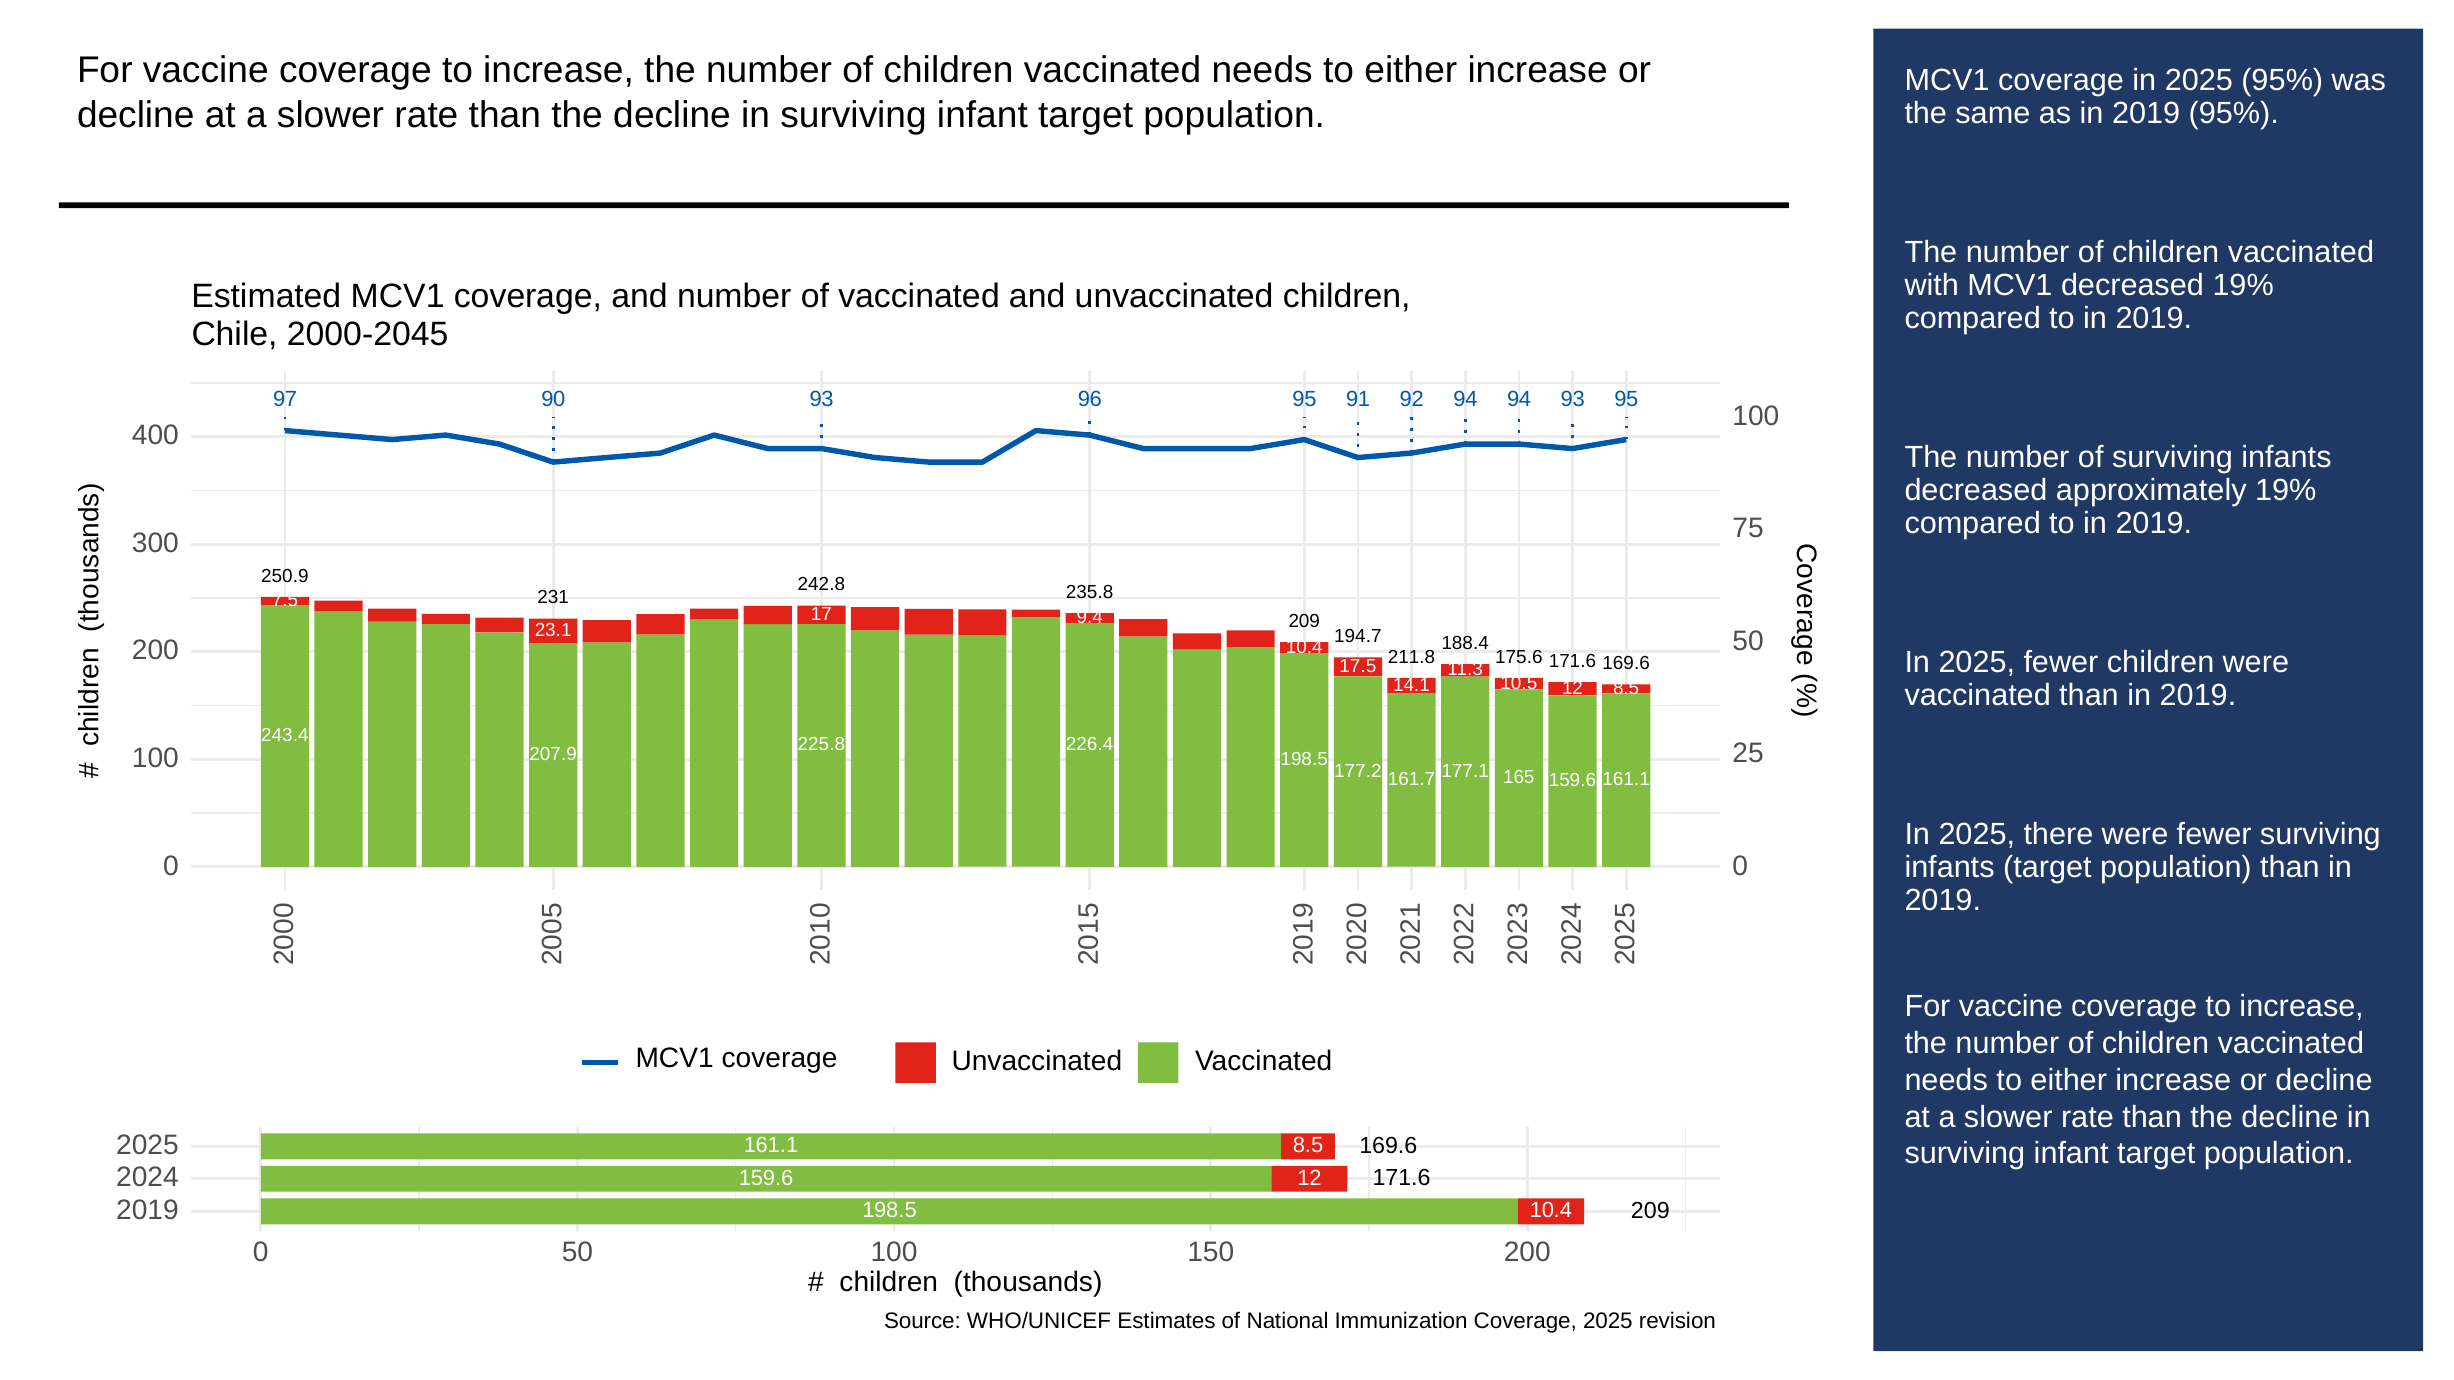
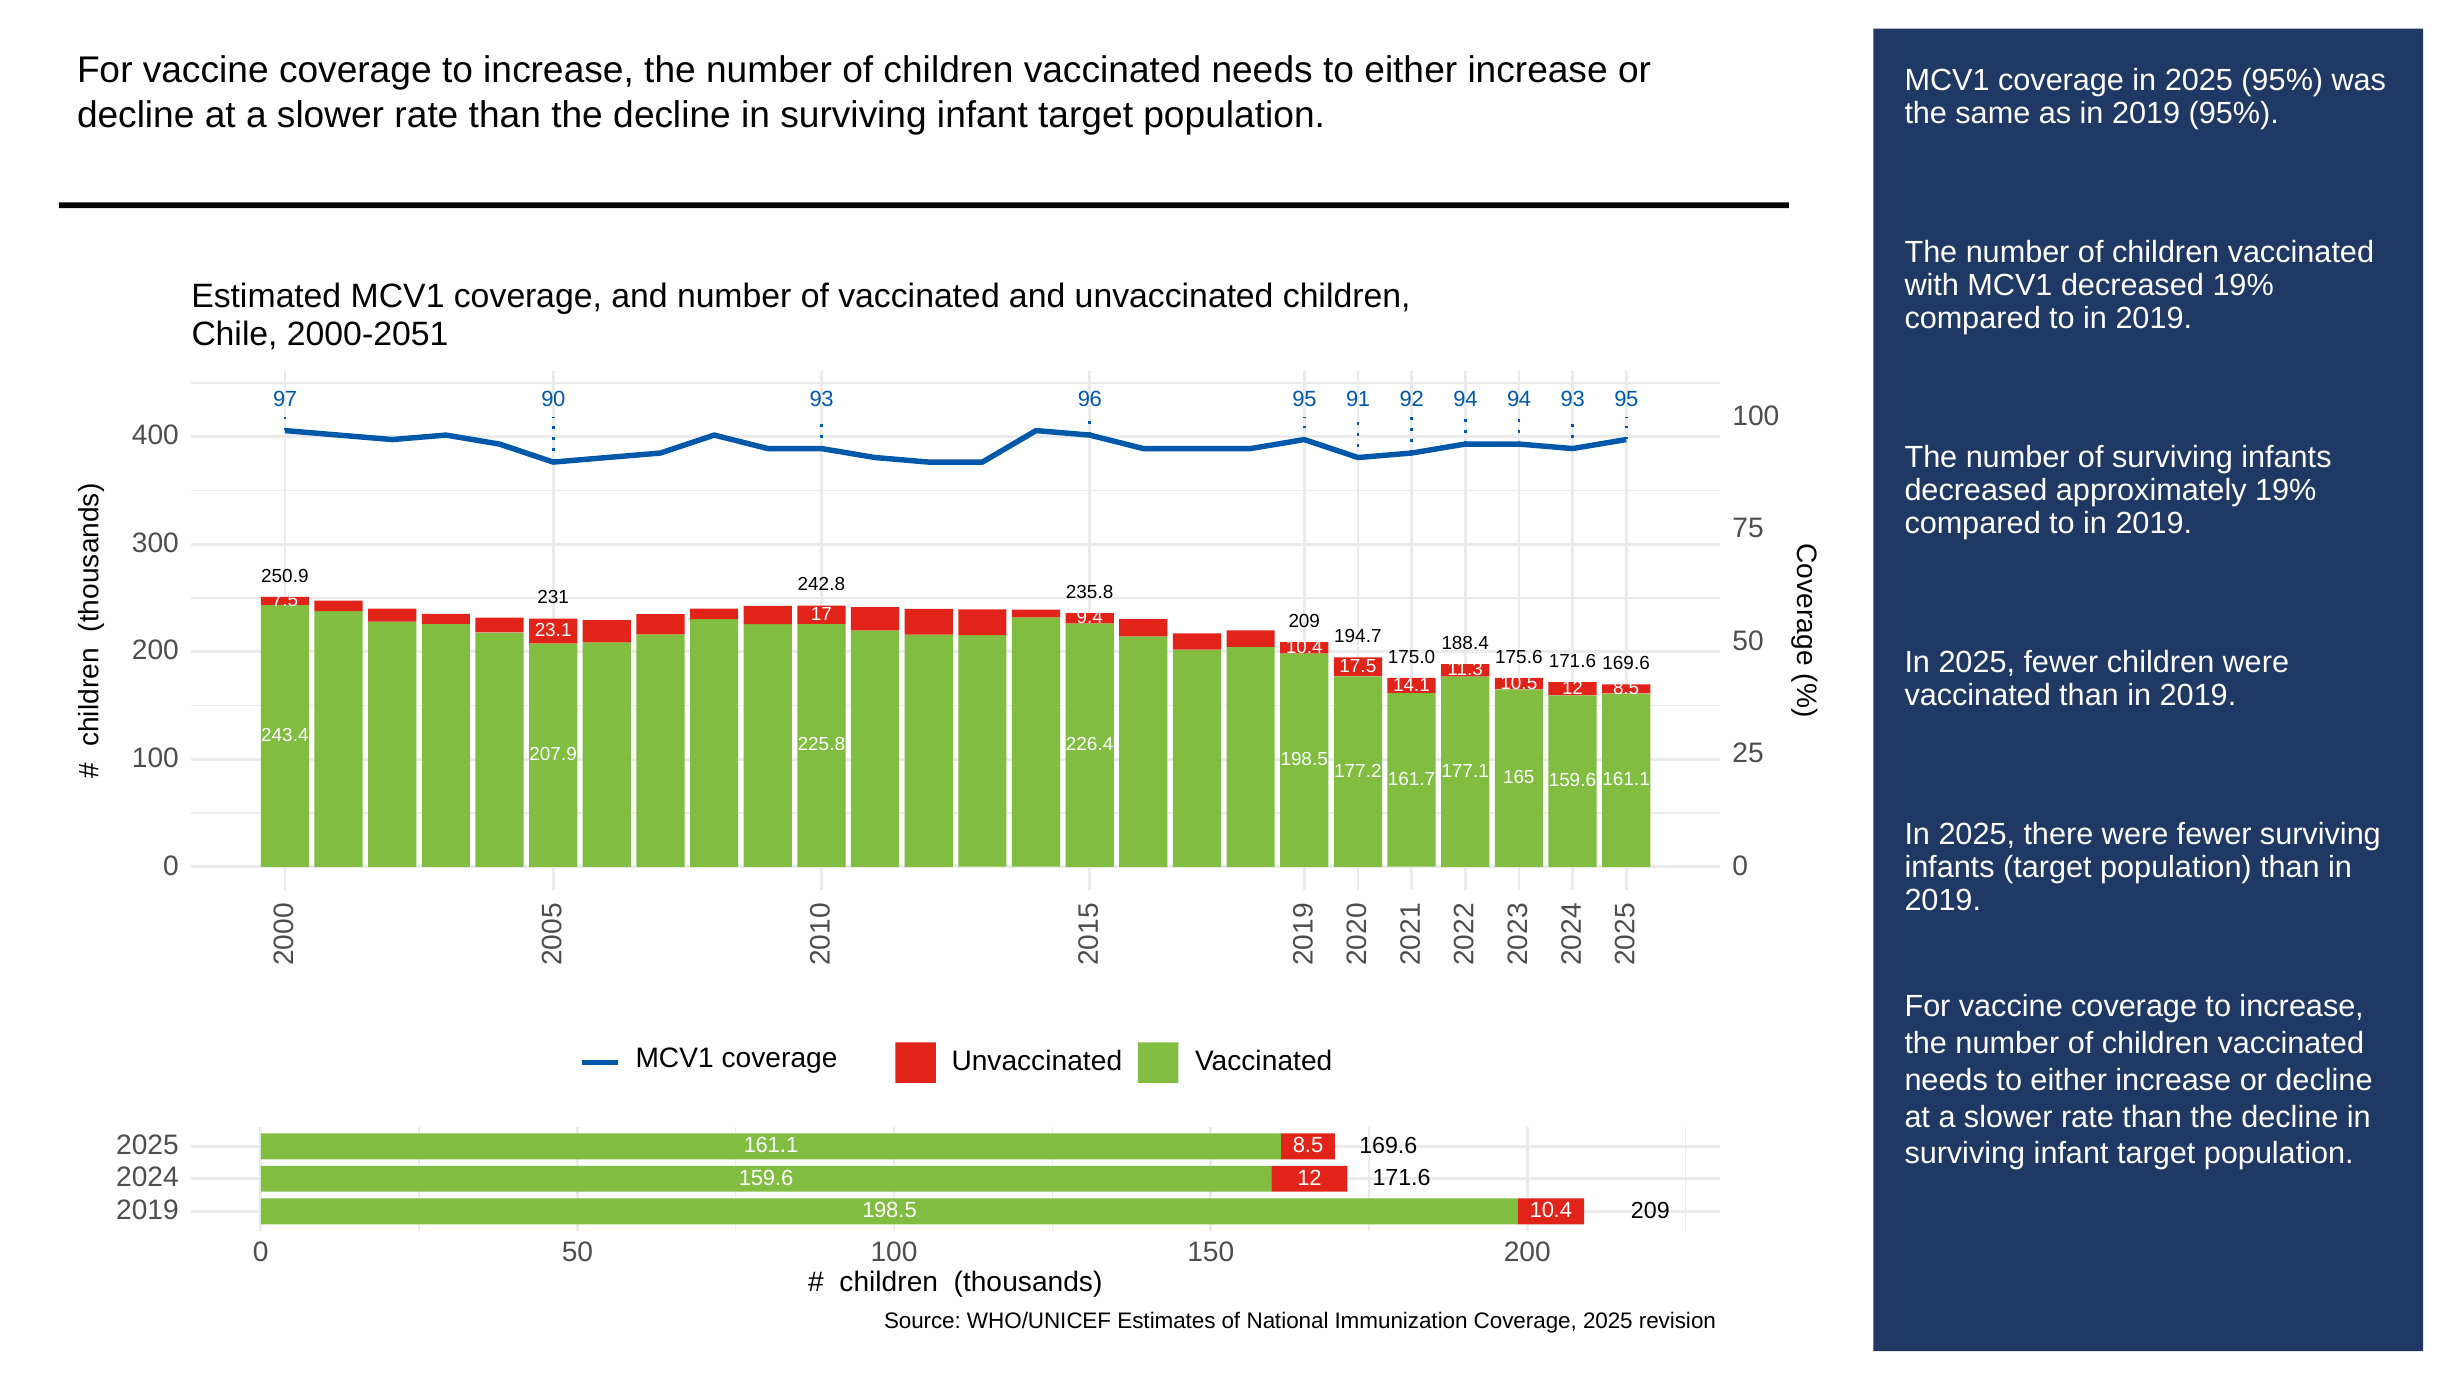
2000-2045: 2000-2045 -> 2000-2051 (368, 334)
211.8: 211.8 -> 175.0 (1412, 657)
